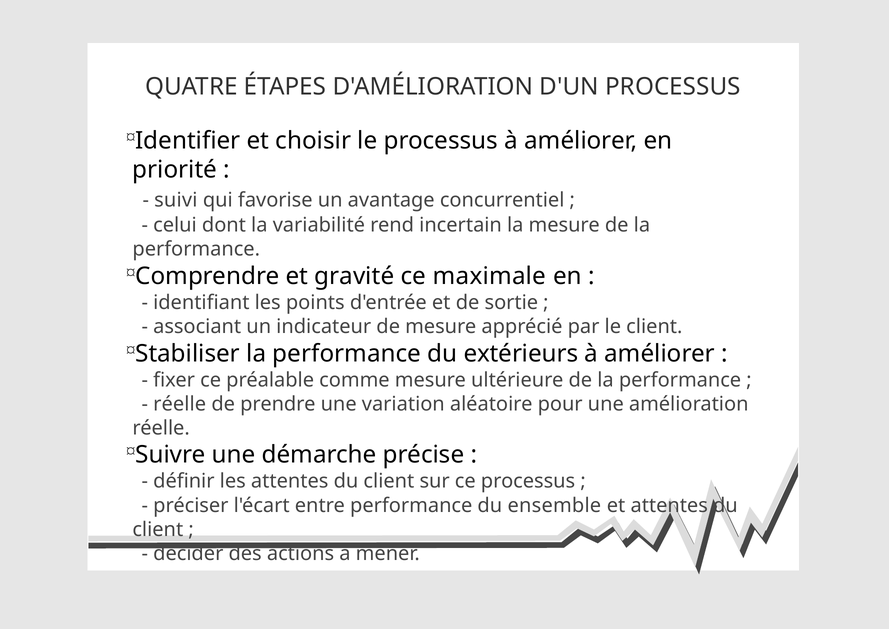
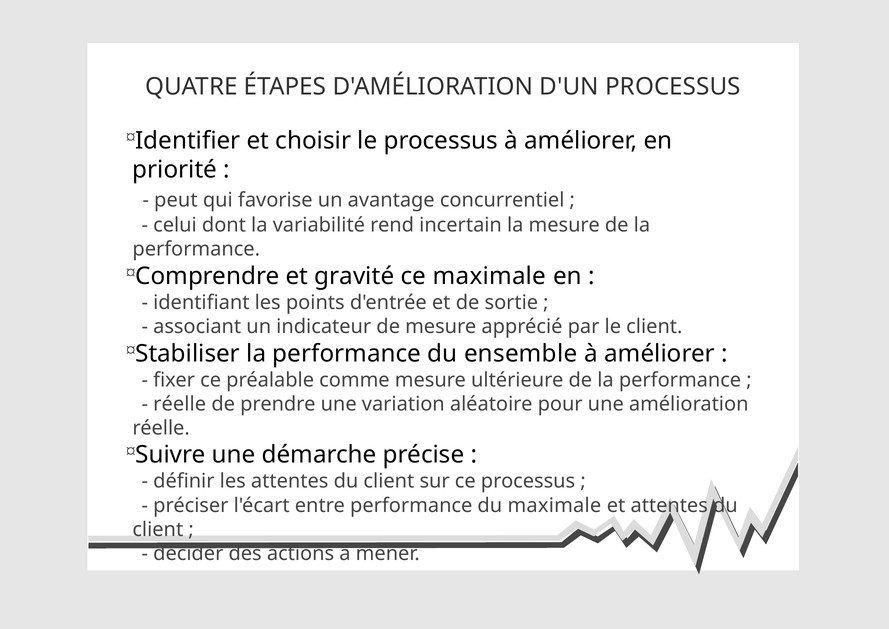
suivi: suivi -> peut (176, 200)
extérieurs: extérieurs -> ensemble (521, 353)
du ensemble: ensemble -> maximale (554, 505)
